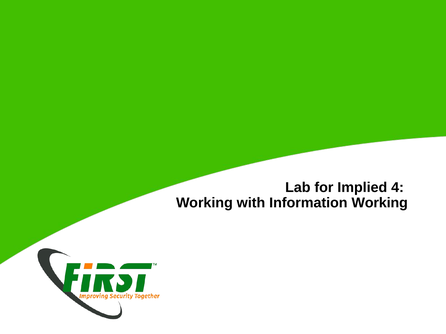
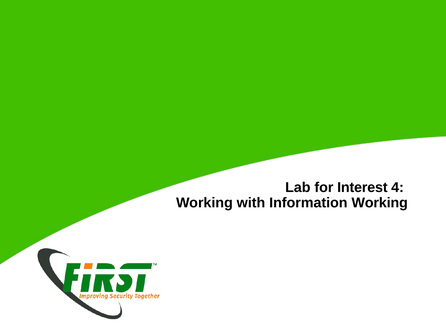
Implied: Implied -> Interest (362, 188)
